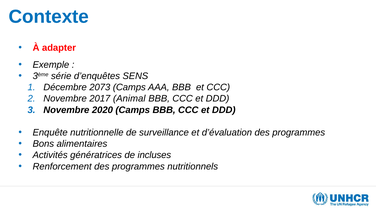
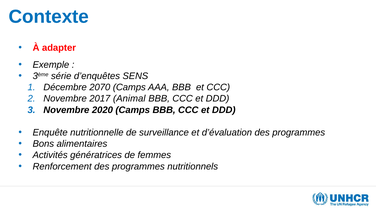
2073: 2073 -> 2070 (100, 87)
incluses: incluses -> femmes (154, 155)
